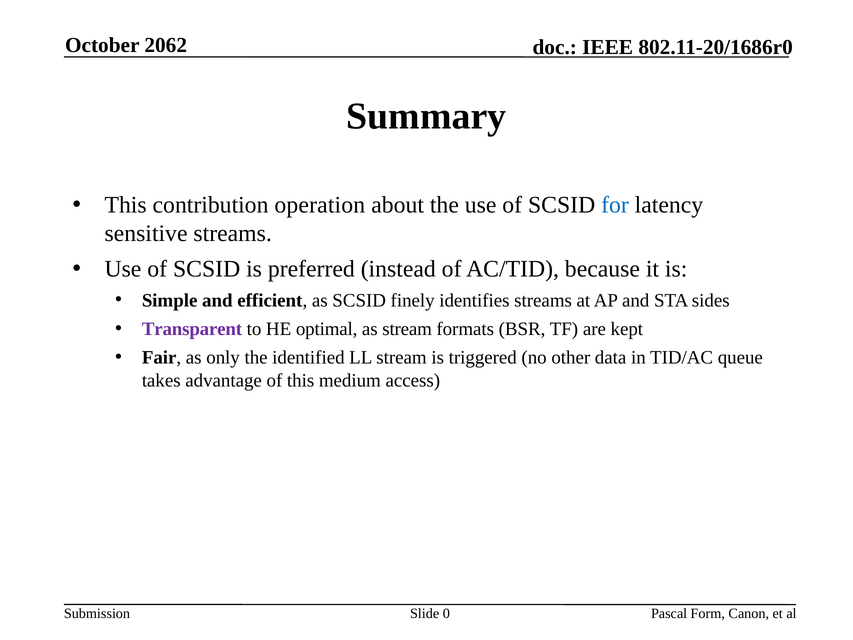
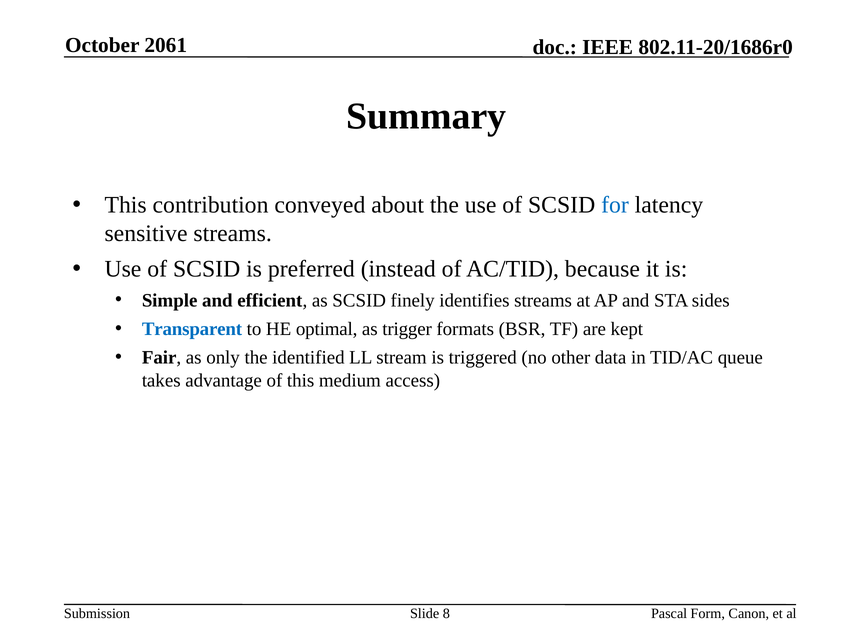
2062: 2062 -> 2061 (166, 45)
operation: operation -> conveyed (320, 205)
Transparent colour: purple -> blue (192, 329)
as stream: stream -> trigger (407, 329)
0: 0 -> 8 (446, 614)
